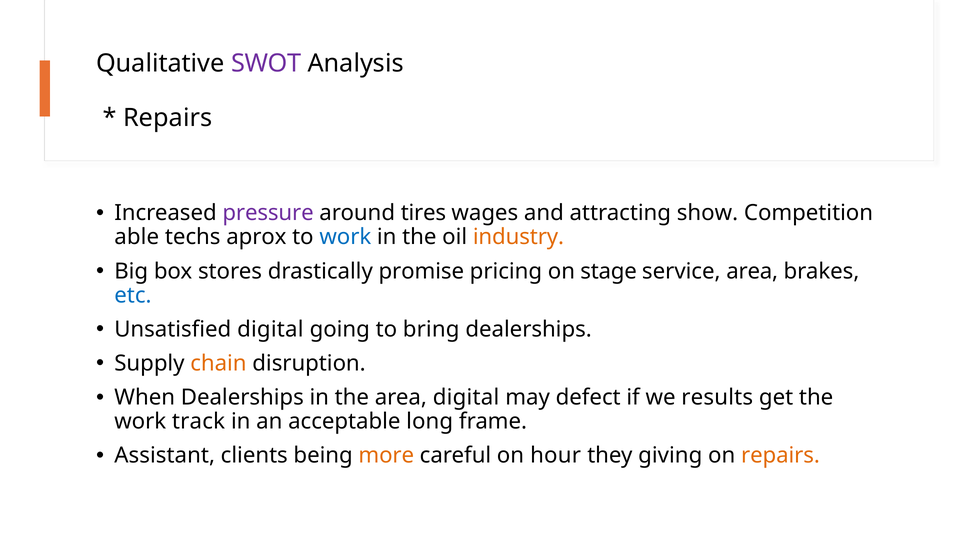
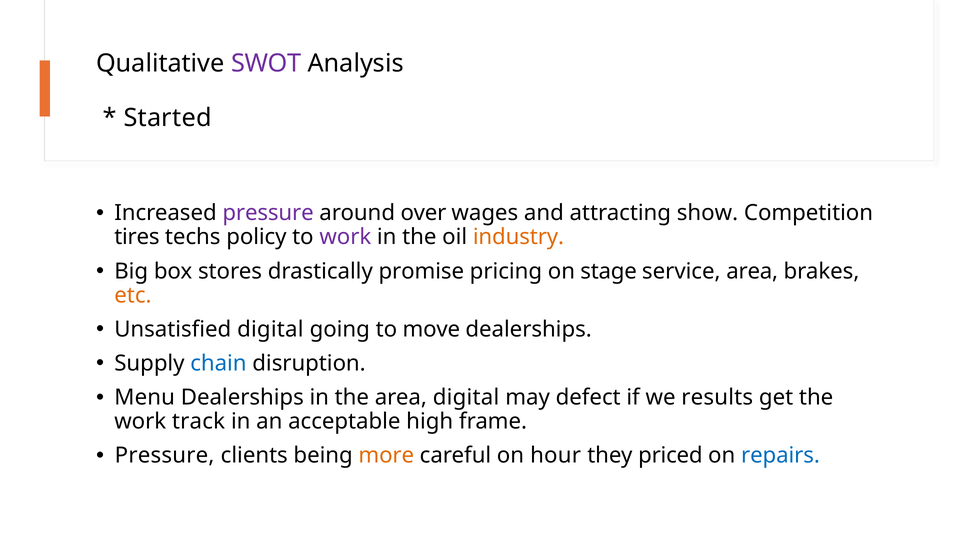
Repairs: Repairs -> Started (168, 118)
tires: tires -> over (423, 213)
able: able -> tires (137, 237)
aprox: aprox -> policy (256, 237)
work colour: blue -> purple (345, 237)
etc colour: blue -> orange (133, 295)
bring: bring -> move (431, 329)
chain colour: orange -> blue (218, 364)
When: When -> Menu (145, 398)
long: long -> high (430, 422)
Assistant: Assistant -> Pressure (165, 456)
giving: giving -> priced (670, 456)
repairs colour: orange -> blue (780, 456)
